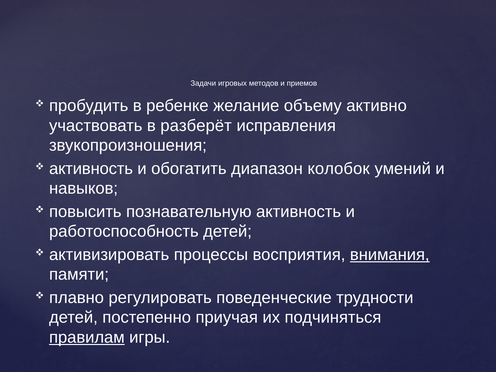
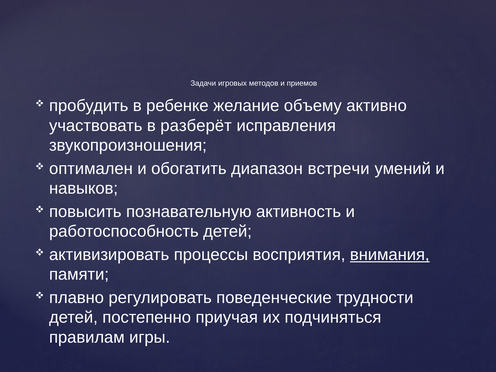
активность: активность -> оптимален (91, 169)
колобок: колобок -> встречи (339, 169)
правилам underline: present -> none (87, 337)
